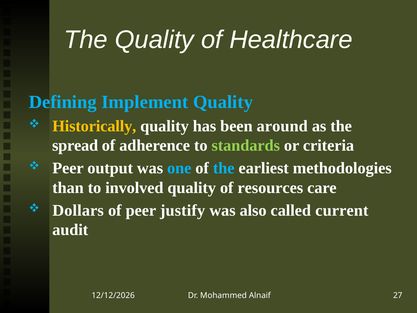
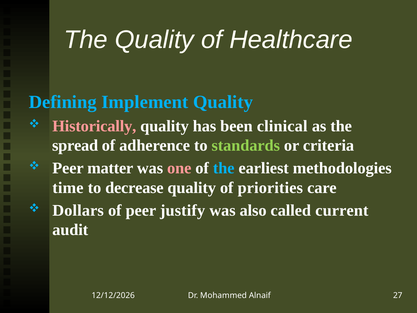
Historically colour: yellow -> pink (94, 126)
around: around -> clinical (282, 126)
output: output -> matter (110, 168)
one colour: light blue -> pink (179, 168)
than: than -> time (68, 188)
involved: involved -> decrease (134, 188)
resources: resources -> priorities (270, 188)
